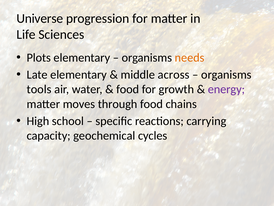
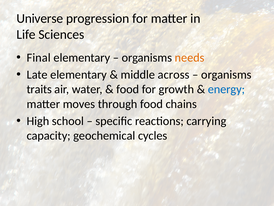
Plots: Plots -> Final (39, 57)
tools: tools -> traits (39, 89)
energy colour: purple -> blue (226, 89)
